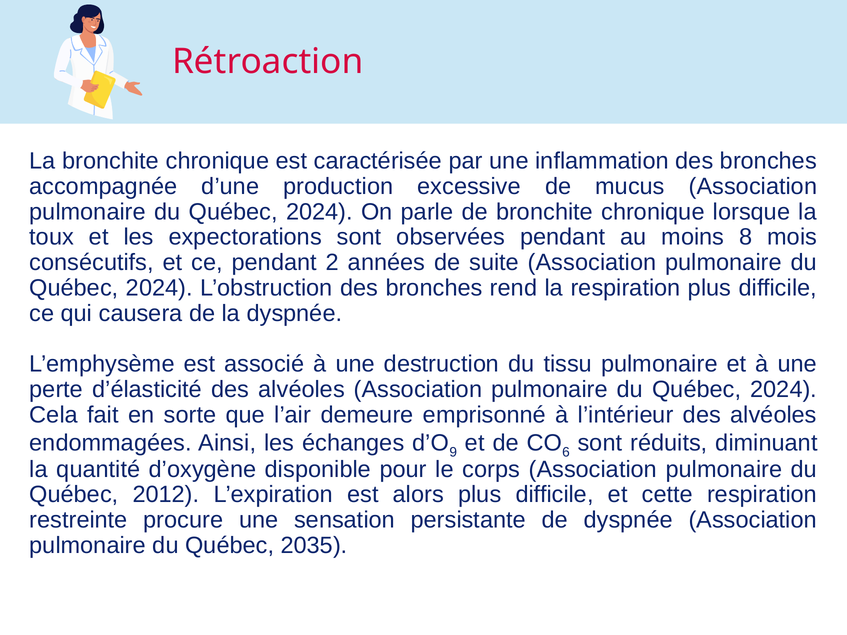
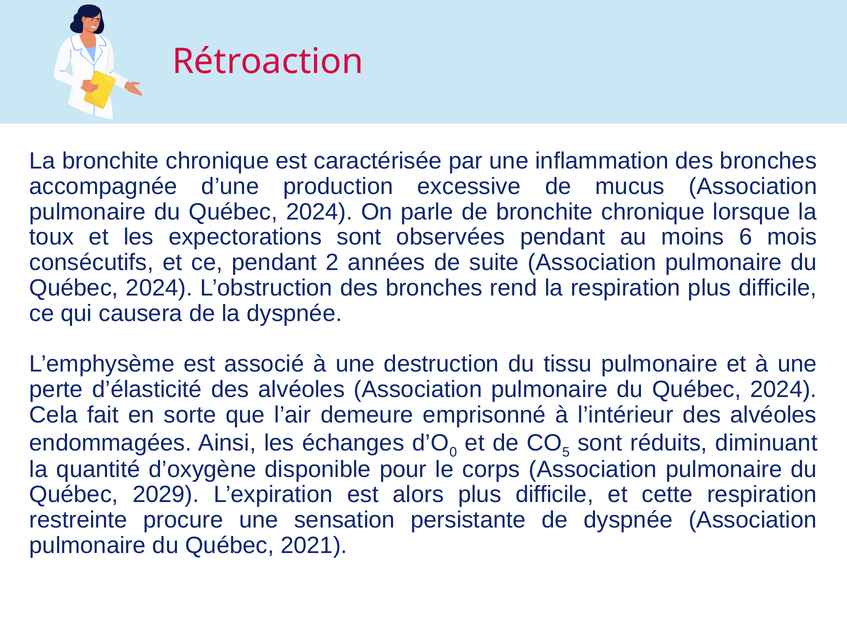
8: 8 -> 6 (746, 237)
9: 9 -> 0 (453, 452)
6: 6 -> 5 (566, 452)
2012: 2012 -> 2029 (166, 495)
2035: 2035 -> 2021 (314, 546)
